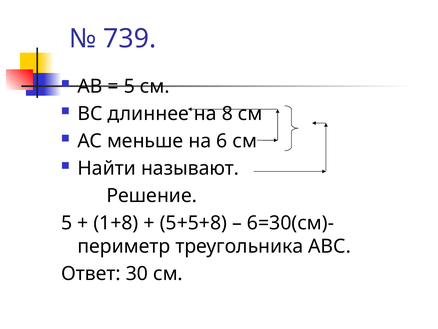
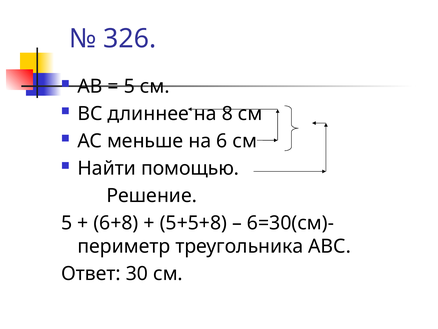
739: 739 -> 326 (130, 39)
называют: называют -> помощью (190, 168)
1+8: 1+8 -> 6+8 (116, 223)
